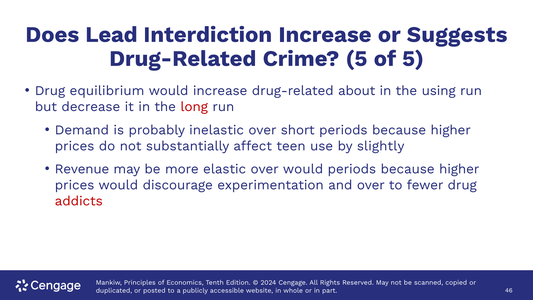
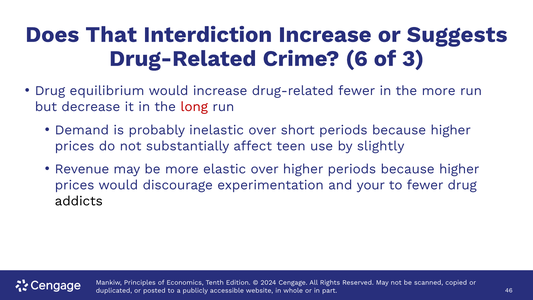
Lead: Lead -> That (111, 35)
Crime 5: 5 -> 6 (357, 59)
of 5: 5 -> 3 (413, 59)
drug-related about: about -> fewer (357, 91)
the using: using -> more (439, 91)
over would: would -> higher (303, 169)
and over: over -> your (371, 185)
addicts colour: red -> black (79, 201)
